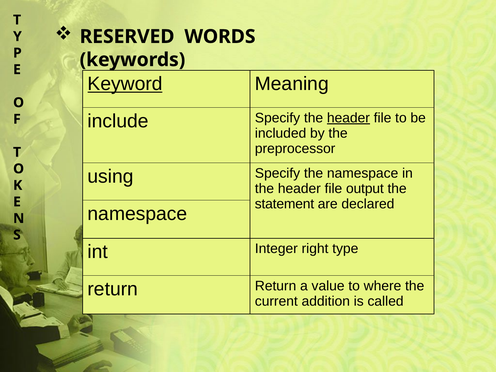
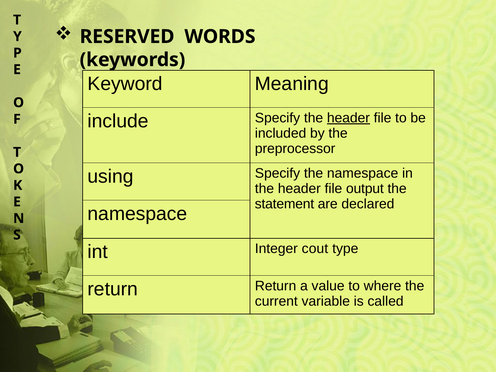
Keyword underline: present -> none (125, 84)
right: right -> cout (315, 249)
addition: addition -> variable (326, 301)
